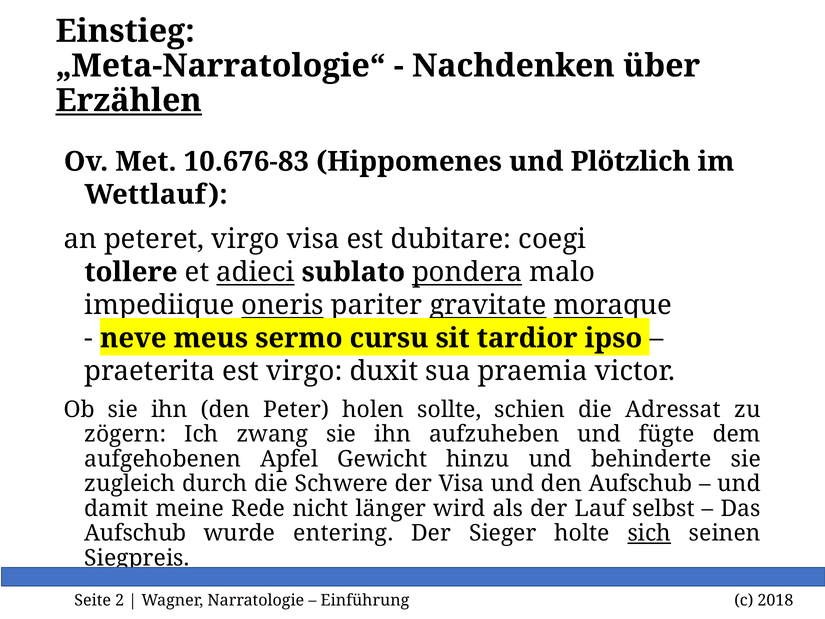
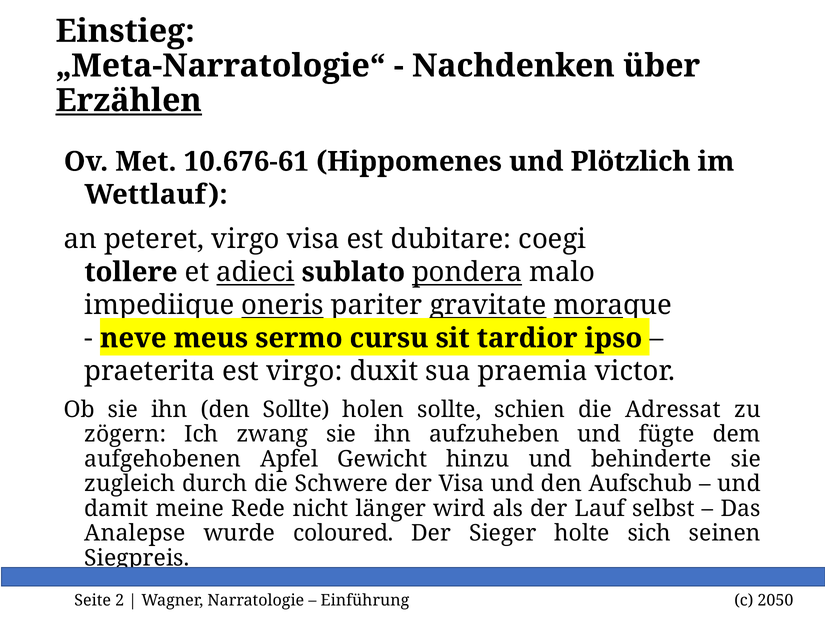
10.676-83: 10.676-83 -> 10.676-61 (246, 162)
den Peter: Peter -> Sollte (296, 409)
Aufschub: Aufschub -> Analepse (135, 533)
entering: entering -> coloured (343, 533)
sich underline: present -> none (649, 533)
2018: 2018 -> 2050 (775, 600)
